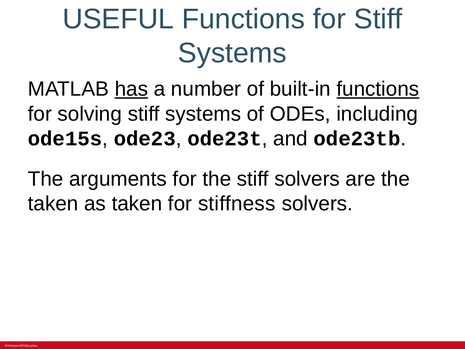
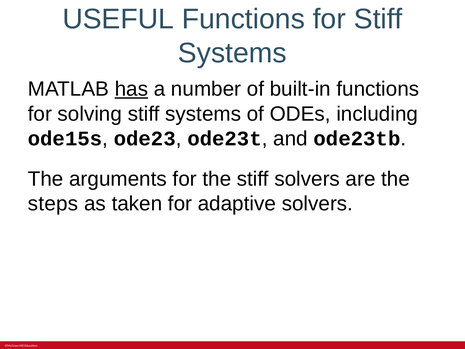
functions underline: present -> none (378, 89)
taken: taken -> steps (53, 204)
stiffness: stiffness -> adaptive (237, 204)
